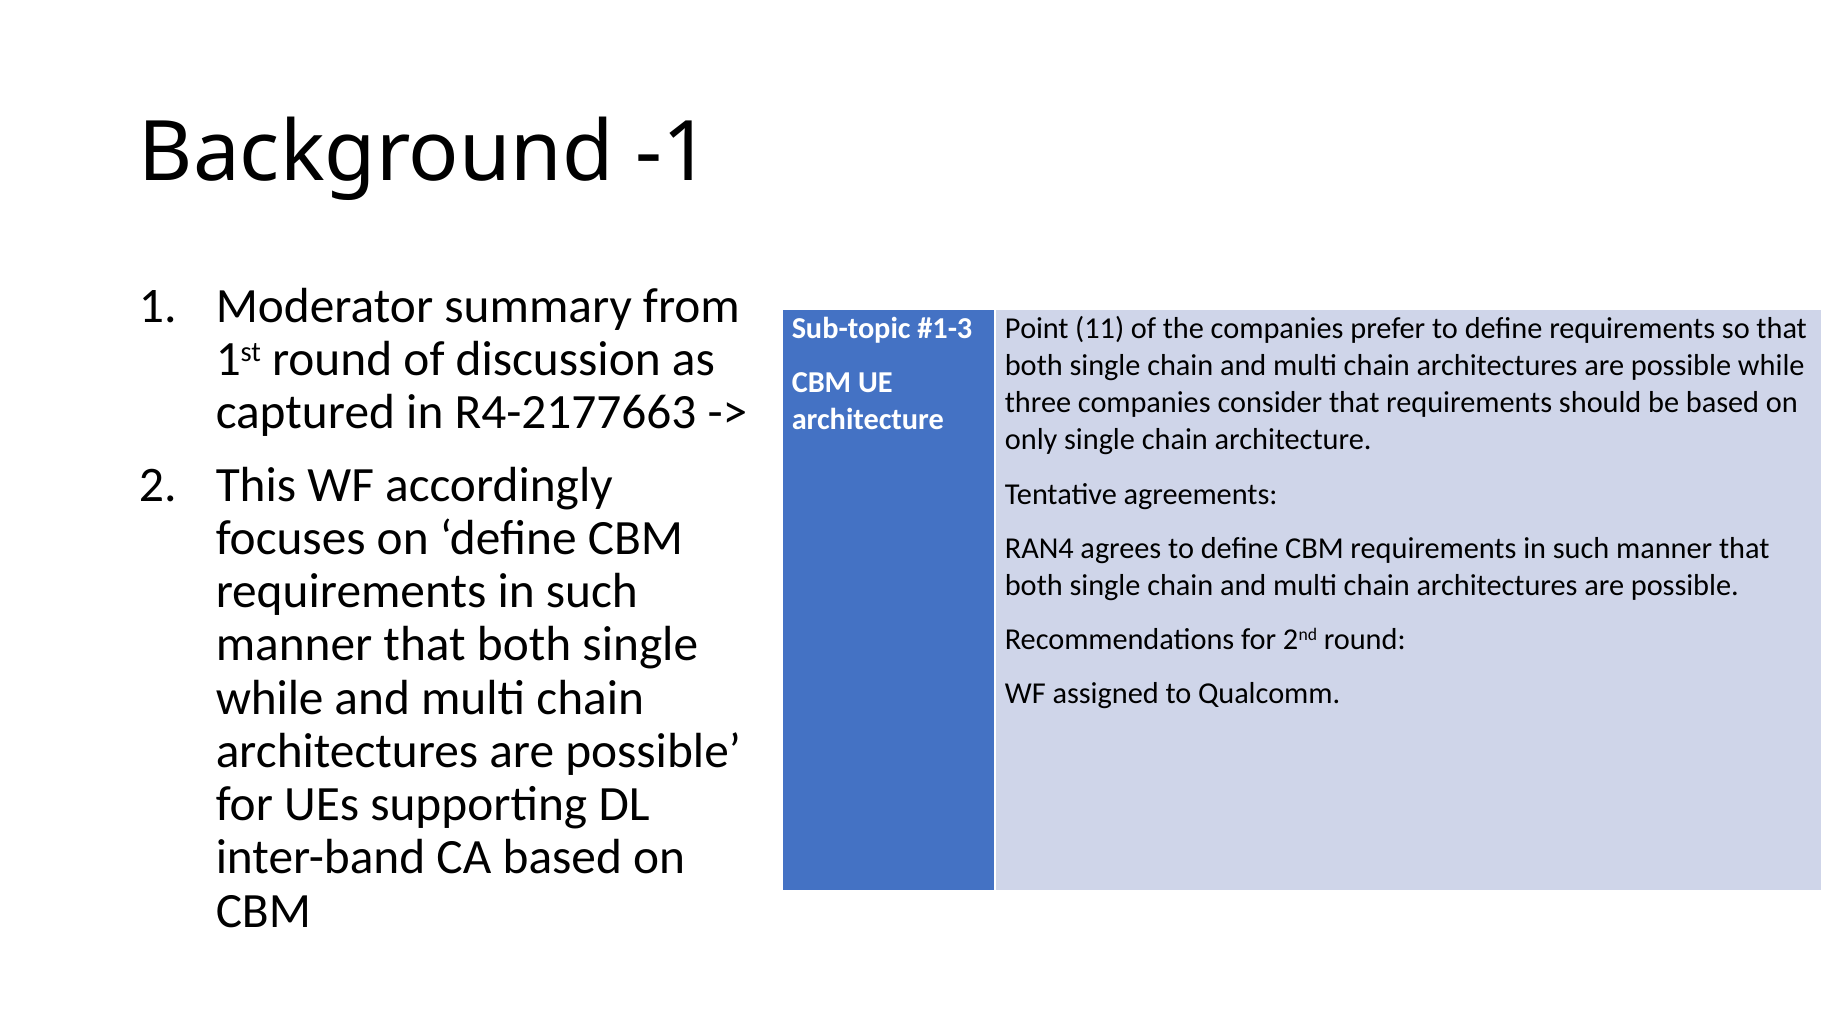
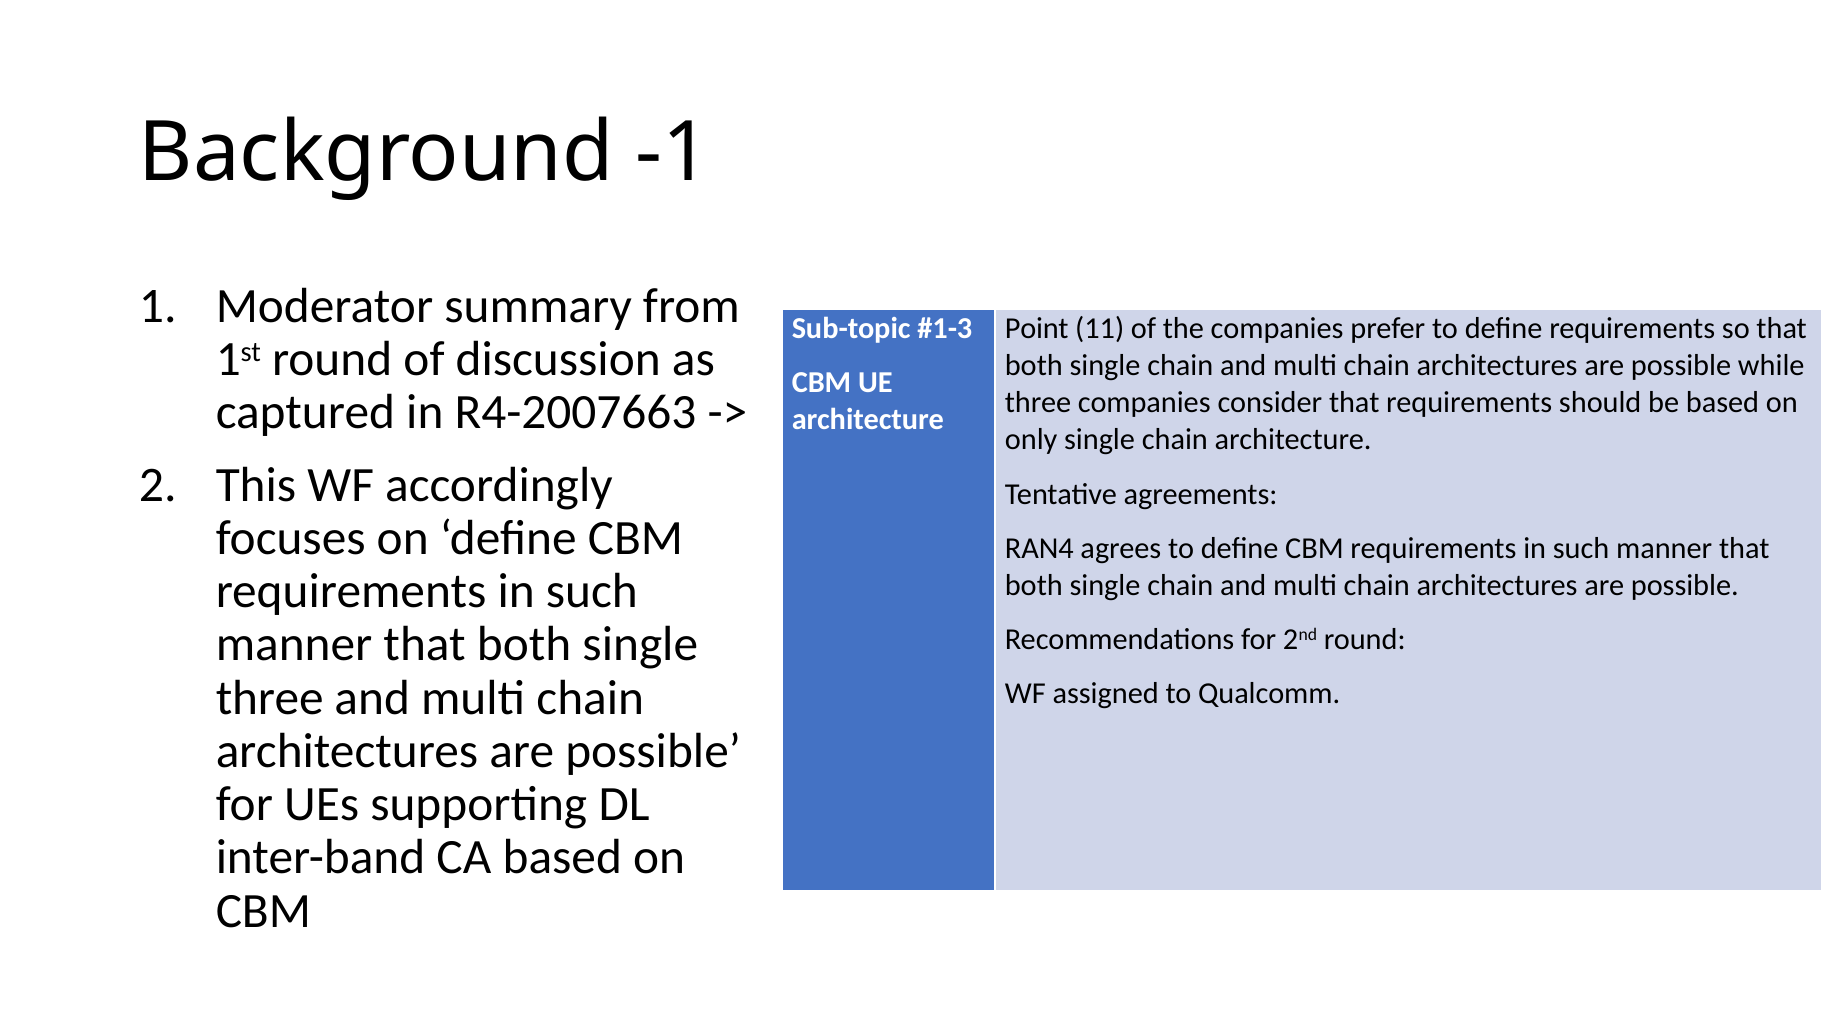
R4-2177663: R4-2177663 -> R4-2007663 (575, 412)
while: while -> three (270, 698)
